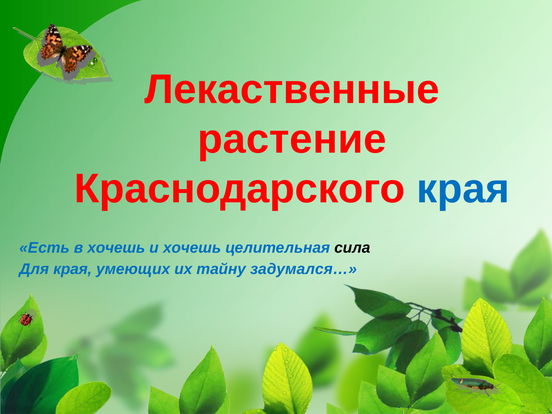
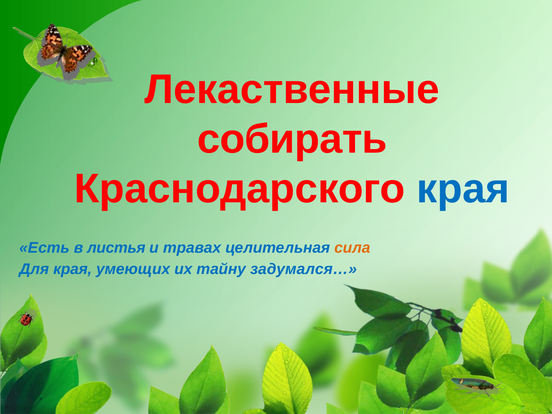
растение: растение -> собирать (292, 139)
в хочешь: хочешь -> листья (116, 248)
и хочешь: хочешь -> травах (192, 248)
сила colour: black -> orange (352, 248)
